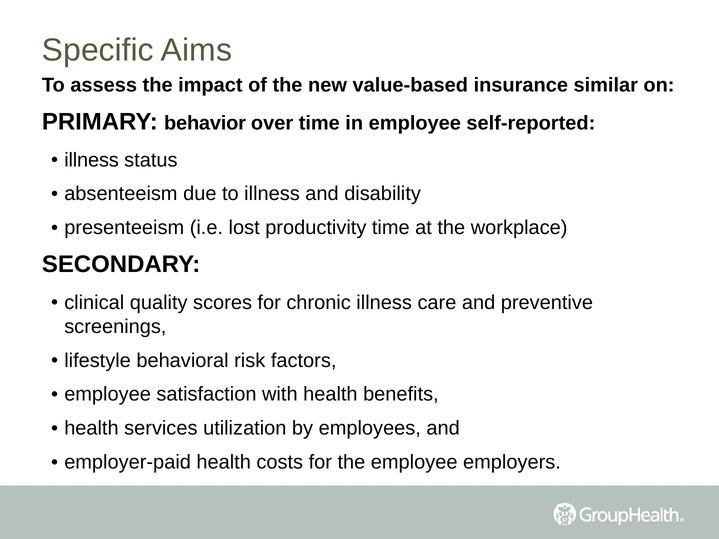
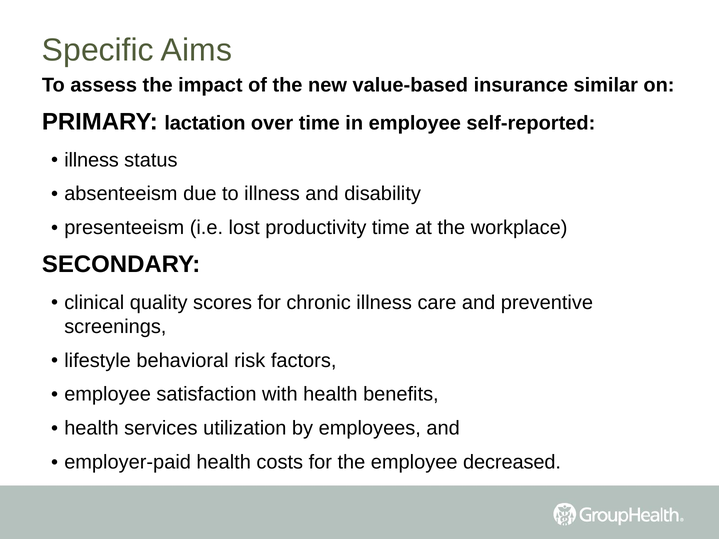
behavior: behavior -> lactation (205, 123)
employers: employers -> decreased (512, 462)
